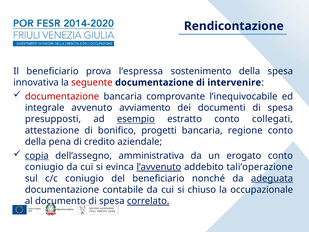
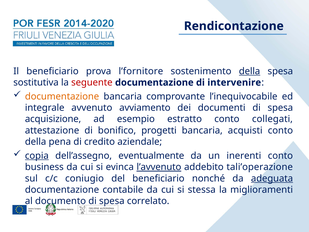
l’espressa: l’espressa -> l’fornitore (141, 71)
della underline: none -> present (250, 71)
innovativa: innovativa -> sostitutiva (36, 82)
documentazione colour: red -> orange (62, 96)
presupposti: presupposti -> acquisizione (53, 119)
esempio underline: present -> none (136, 119)
regione: regione -> acquisti (245, 130)
amministrativa: amministrativa -> eventualmente (151, 156)
erogato: erogato -> inerenti (244, 156)
coniugio: coniugio -> business (44, 167)
chiuso: chiuso -> stessa (202, 190)
occupazionale: occupazionale -> miglioramenti (262, 190)
correlato underline: present -> none (148, 201)
